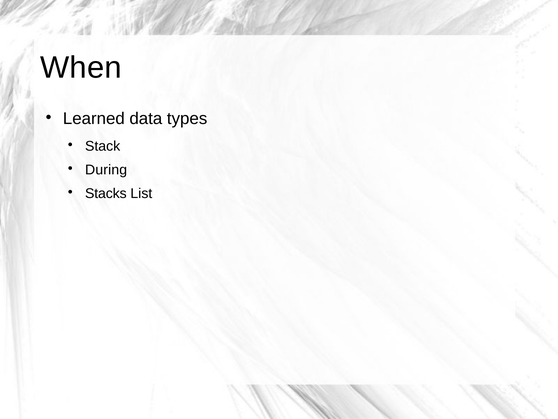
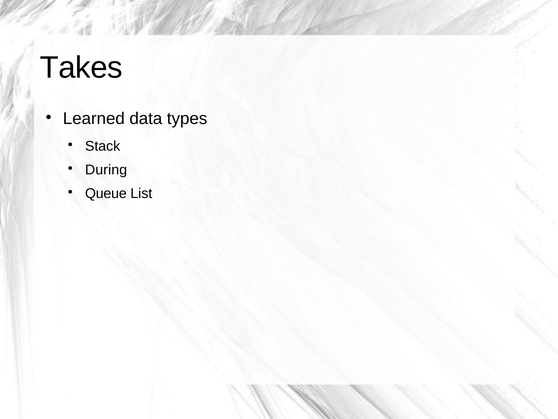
When: When -> Takes (81, 67)
Stacks: Stacks -> Queue (106, 193)
